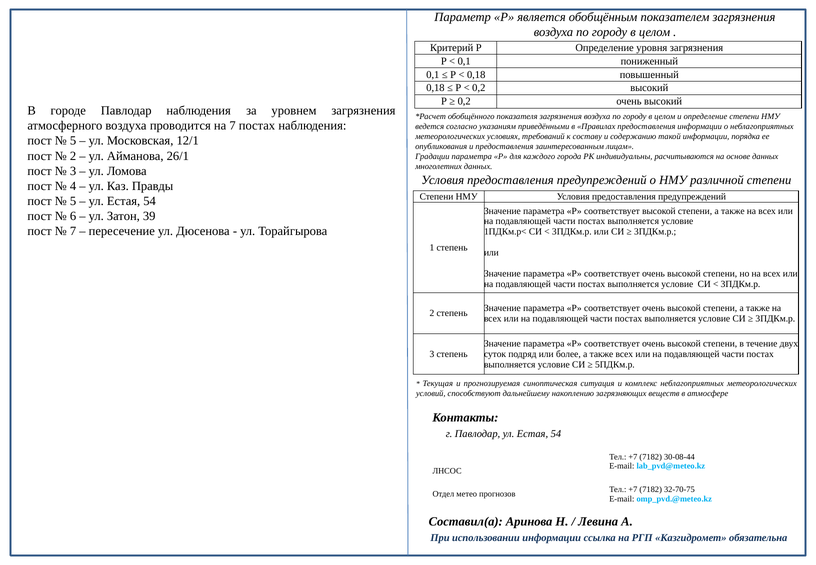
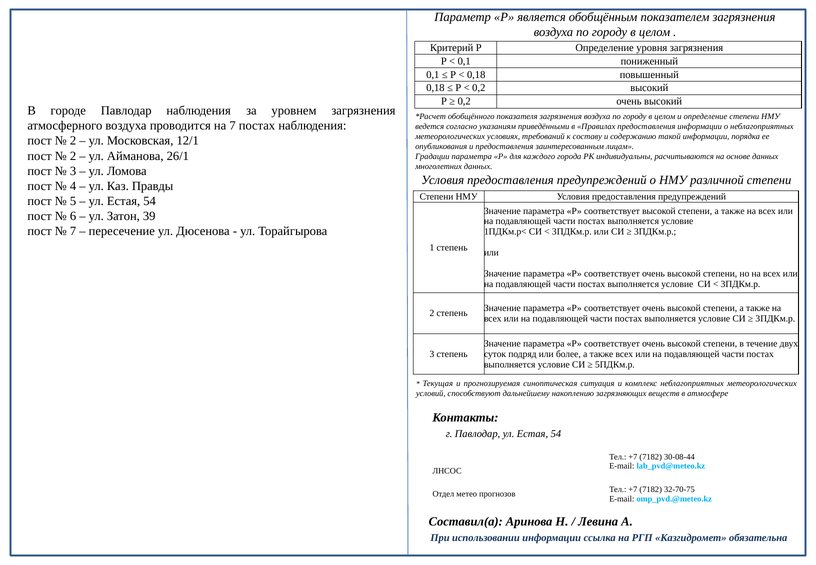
5: 5 -> 2 (73, 141)
